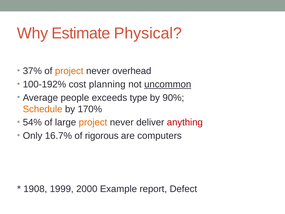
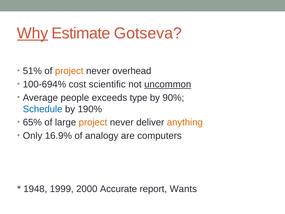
Why underline: none -> present (33, 33)
Physical: Physical -> Gotseva (148, 33)
37%: 37% -> 51% (32, 71)
100-192%: 100-192% -> 100-694% (44, 84)
planning: planning -> scientific (107, 84)
Schedule colour: orange -> blue (43, 109)
170%: 170% -> 190% (90, 109)
54%: 54% -> 65% (32, 122)
anything colour: red -> orange (185, 122)
16.7%: 16.7% -> 16.9% (58, 136)
rigorous: rigorous -> analogy (102, 136)
1908: 1908 -> 1948 (35, 189)
Example: Example -> Accurate (118, 189)
Defect: Defect -> Wants (183, 189)
